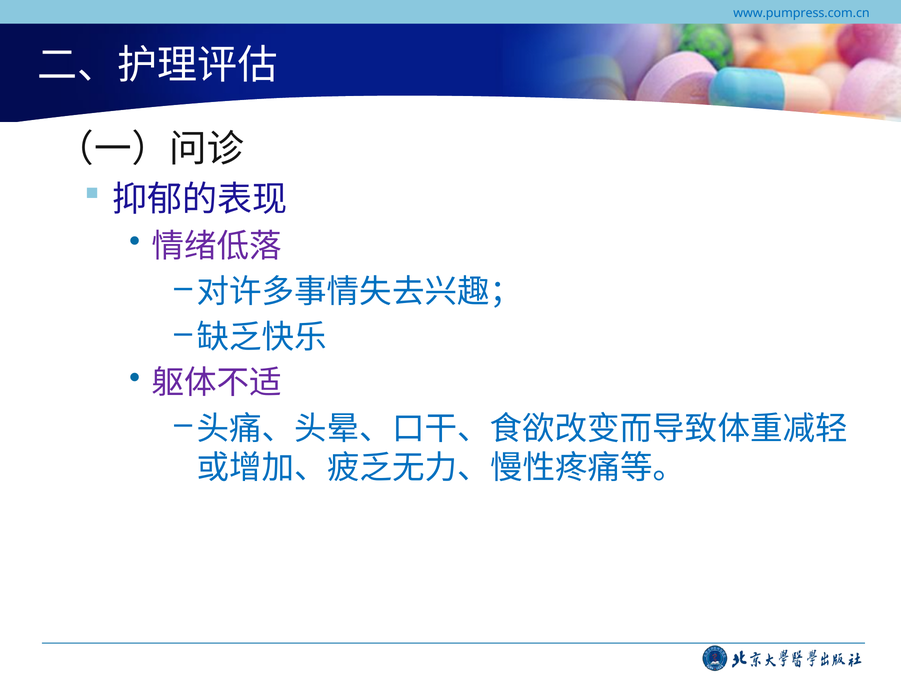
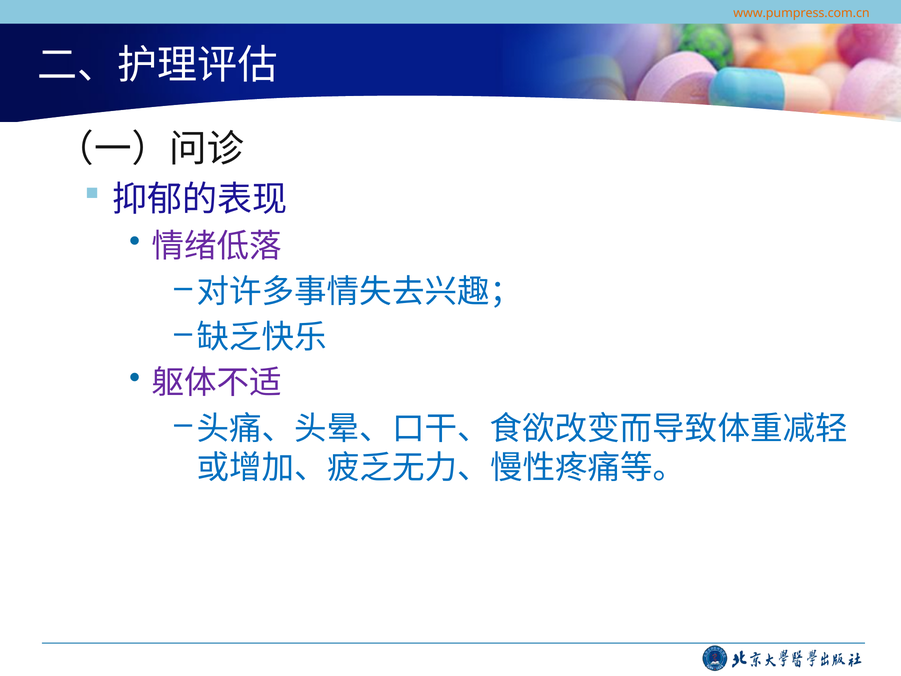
www.pumpress.com.cn colour: blue -> orange (801, 13)
